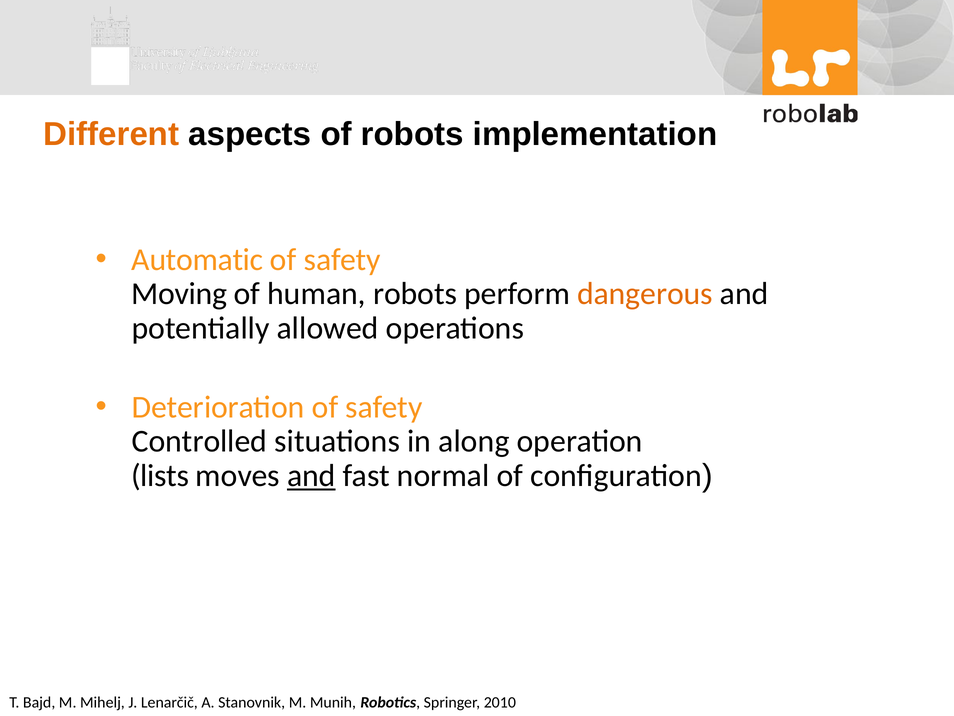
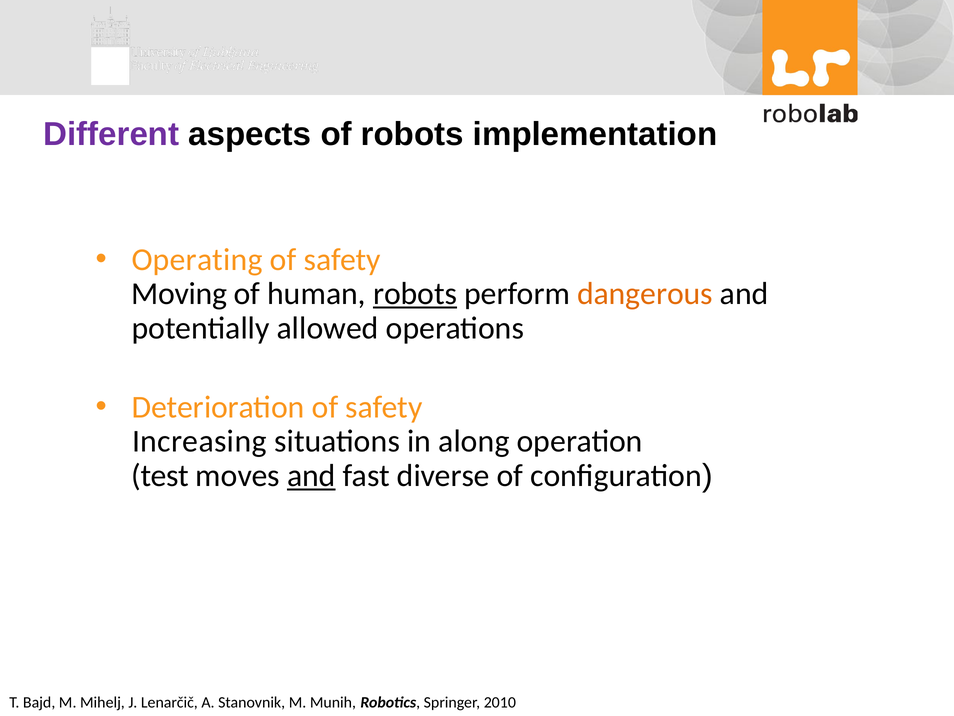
Different colour: orange -> purple (111, 134)
Automatic: Automatic -> Operating (197, 259)
robots underline: none -> present (415, 294)
Controlled: Controlled -> Increasing (199, 441)
lists: lists -> test (160, 475)
normal: normal -> diverse (443, 475)
